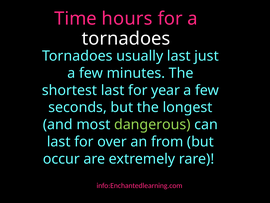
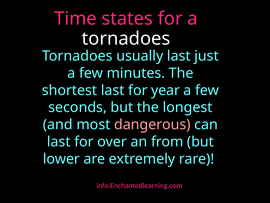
hours: hours -> states (127, 19)
dangerous colour: light green -> pink (152, 124)
occur: occur -> lower (61, 159)
